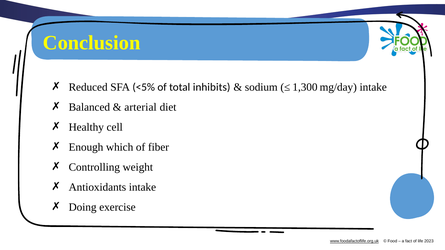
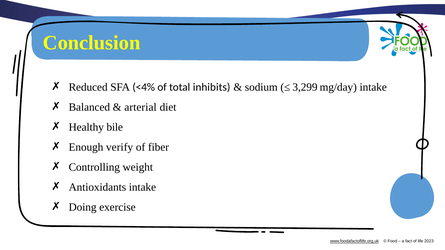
<5%: <5% -> <4% (144, 87)
1,300: 1,300 -> 3,299 (305, 87)
cell: cell -> bile (115, 127)
which: which -> verify (120, 147)
